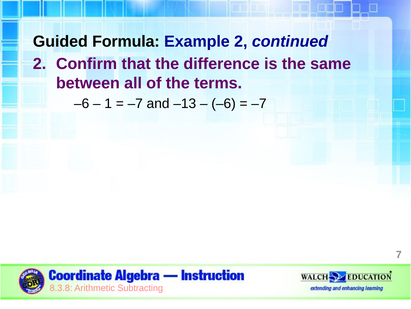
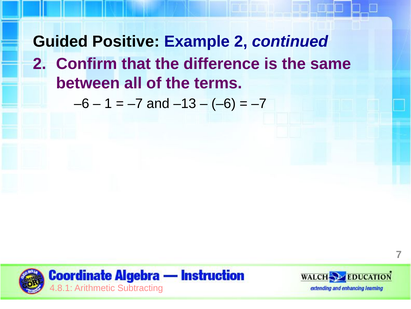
Formula: Formula -> Positive (126, 42)
8.3.8: 8.3.8 -> 4.8.1 (61, 287)
